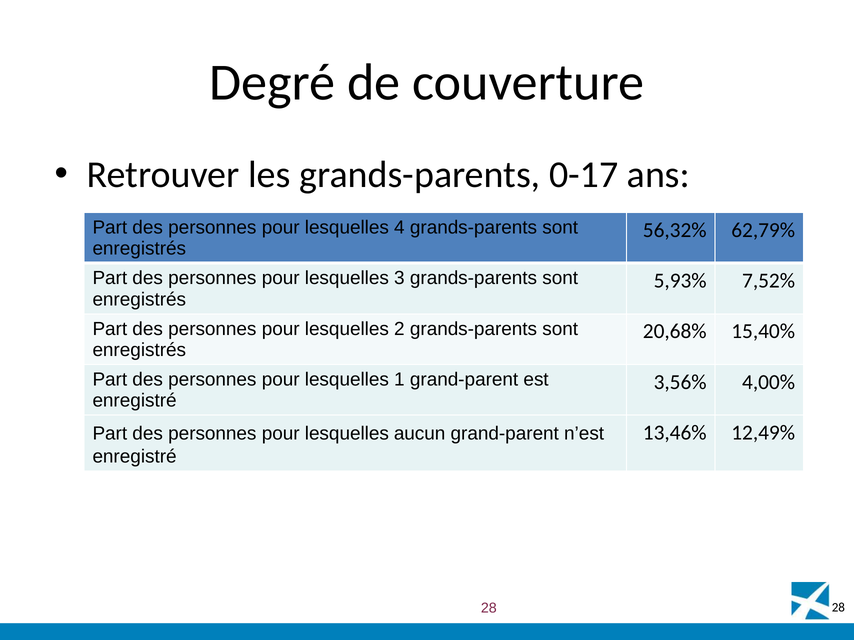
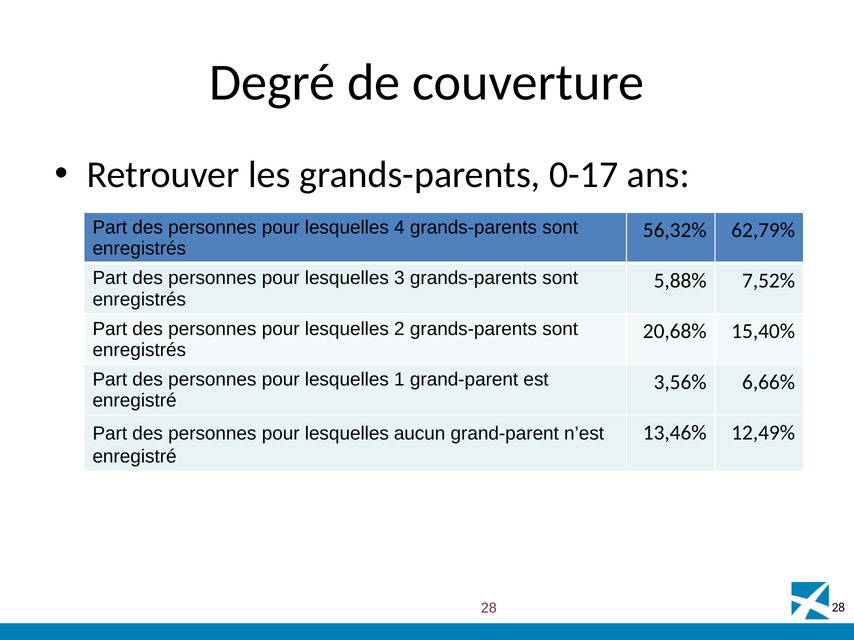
5,93%: 5,93% -> 5,88% (680, 281)
4,00%: 4,00% -> 6,66% (769, 382)
